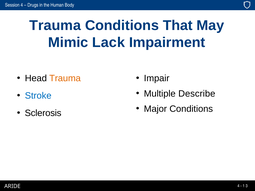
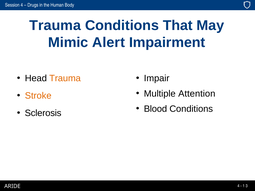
Lack: Lack -> Alert (109, 43)
Describe: Describe -> Attention (197, 94)
Stroke colour: blue -> orange (38, 96)
Major: Major -> Blood (155, 109)
